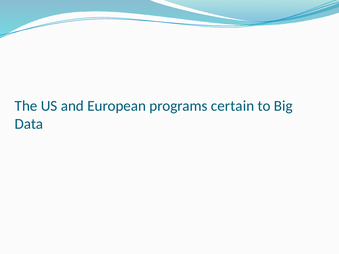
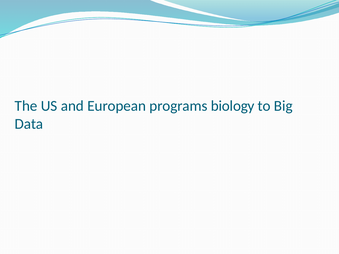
certain: certain -> biology (233, 106)
